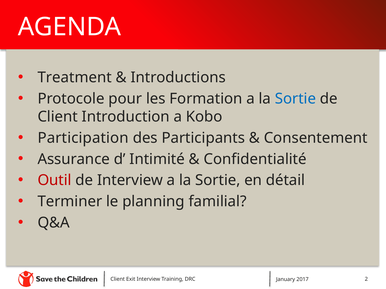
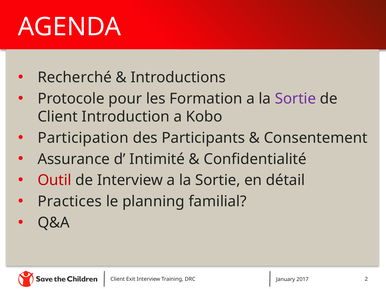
Treatment: Treatment -> Recherché (75, 78)
Sortie colour: blue -> purple (295, 99)
Terminer: Terminer -> Practices (70, 202)
